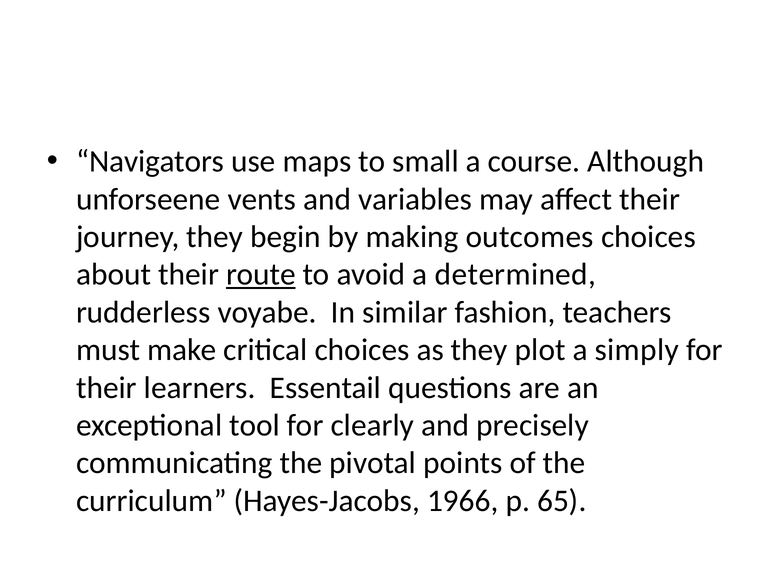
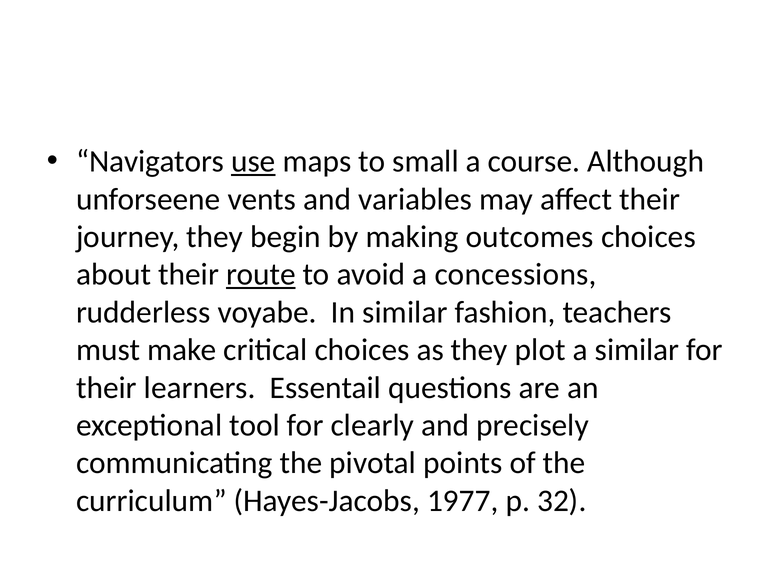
use underline: none -> present (253, 161)
determined: determined -> concessions (516, 275)
a simply: simply -> similar (637, 350)
1966: 1966 -> 1977 (463, 501)
65: 65 -> 32 (562, 501)
